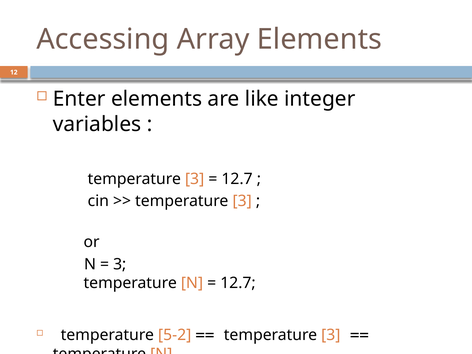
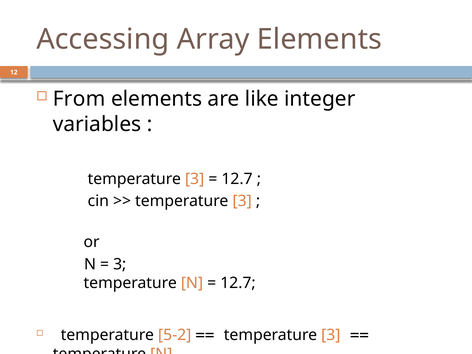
Enter: Enter -> From (79, 99)
